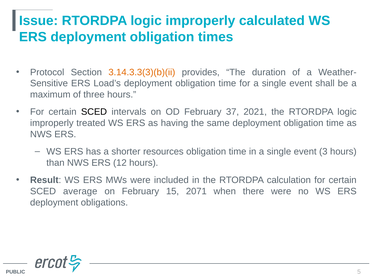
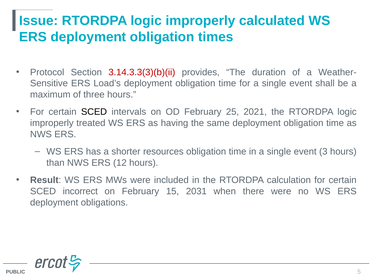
3.14.3.3(3)(b)(ii colour: orange -> red (142, 72)
37: 37 -> 25 (233, 112)
average: average -> incorrect (80, 192)
2071: 2071 -> 2031 (196, 192)
